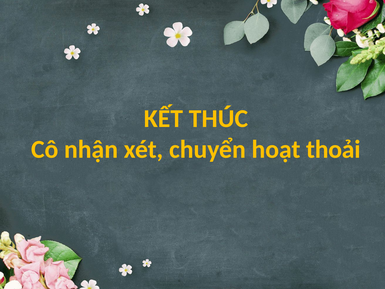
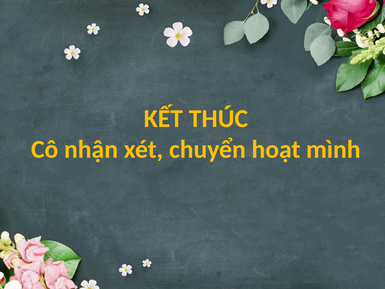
thoải: thoải -> mình (333, 149)
